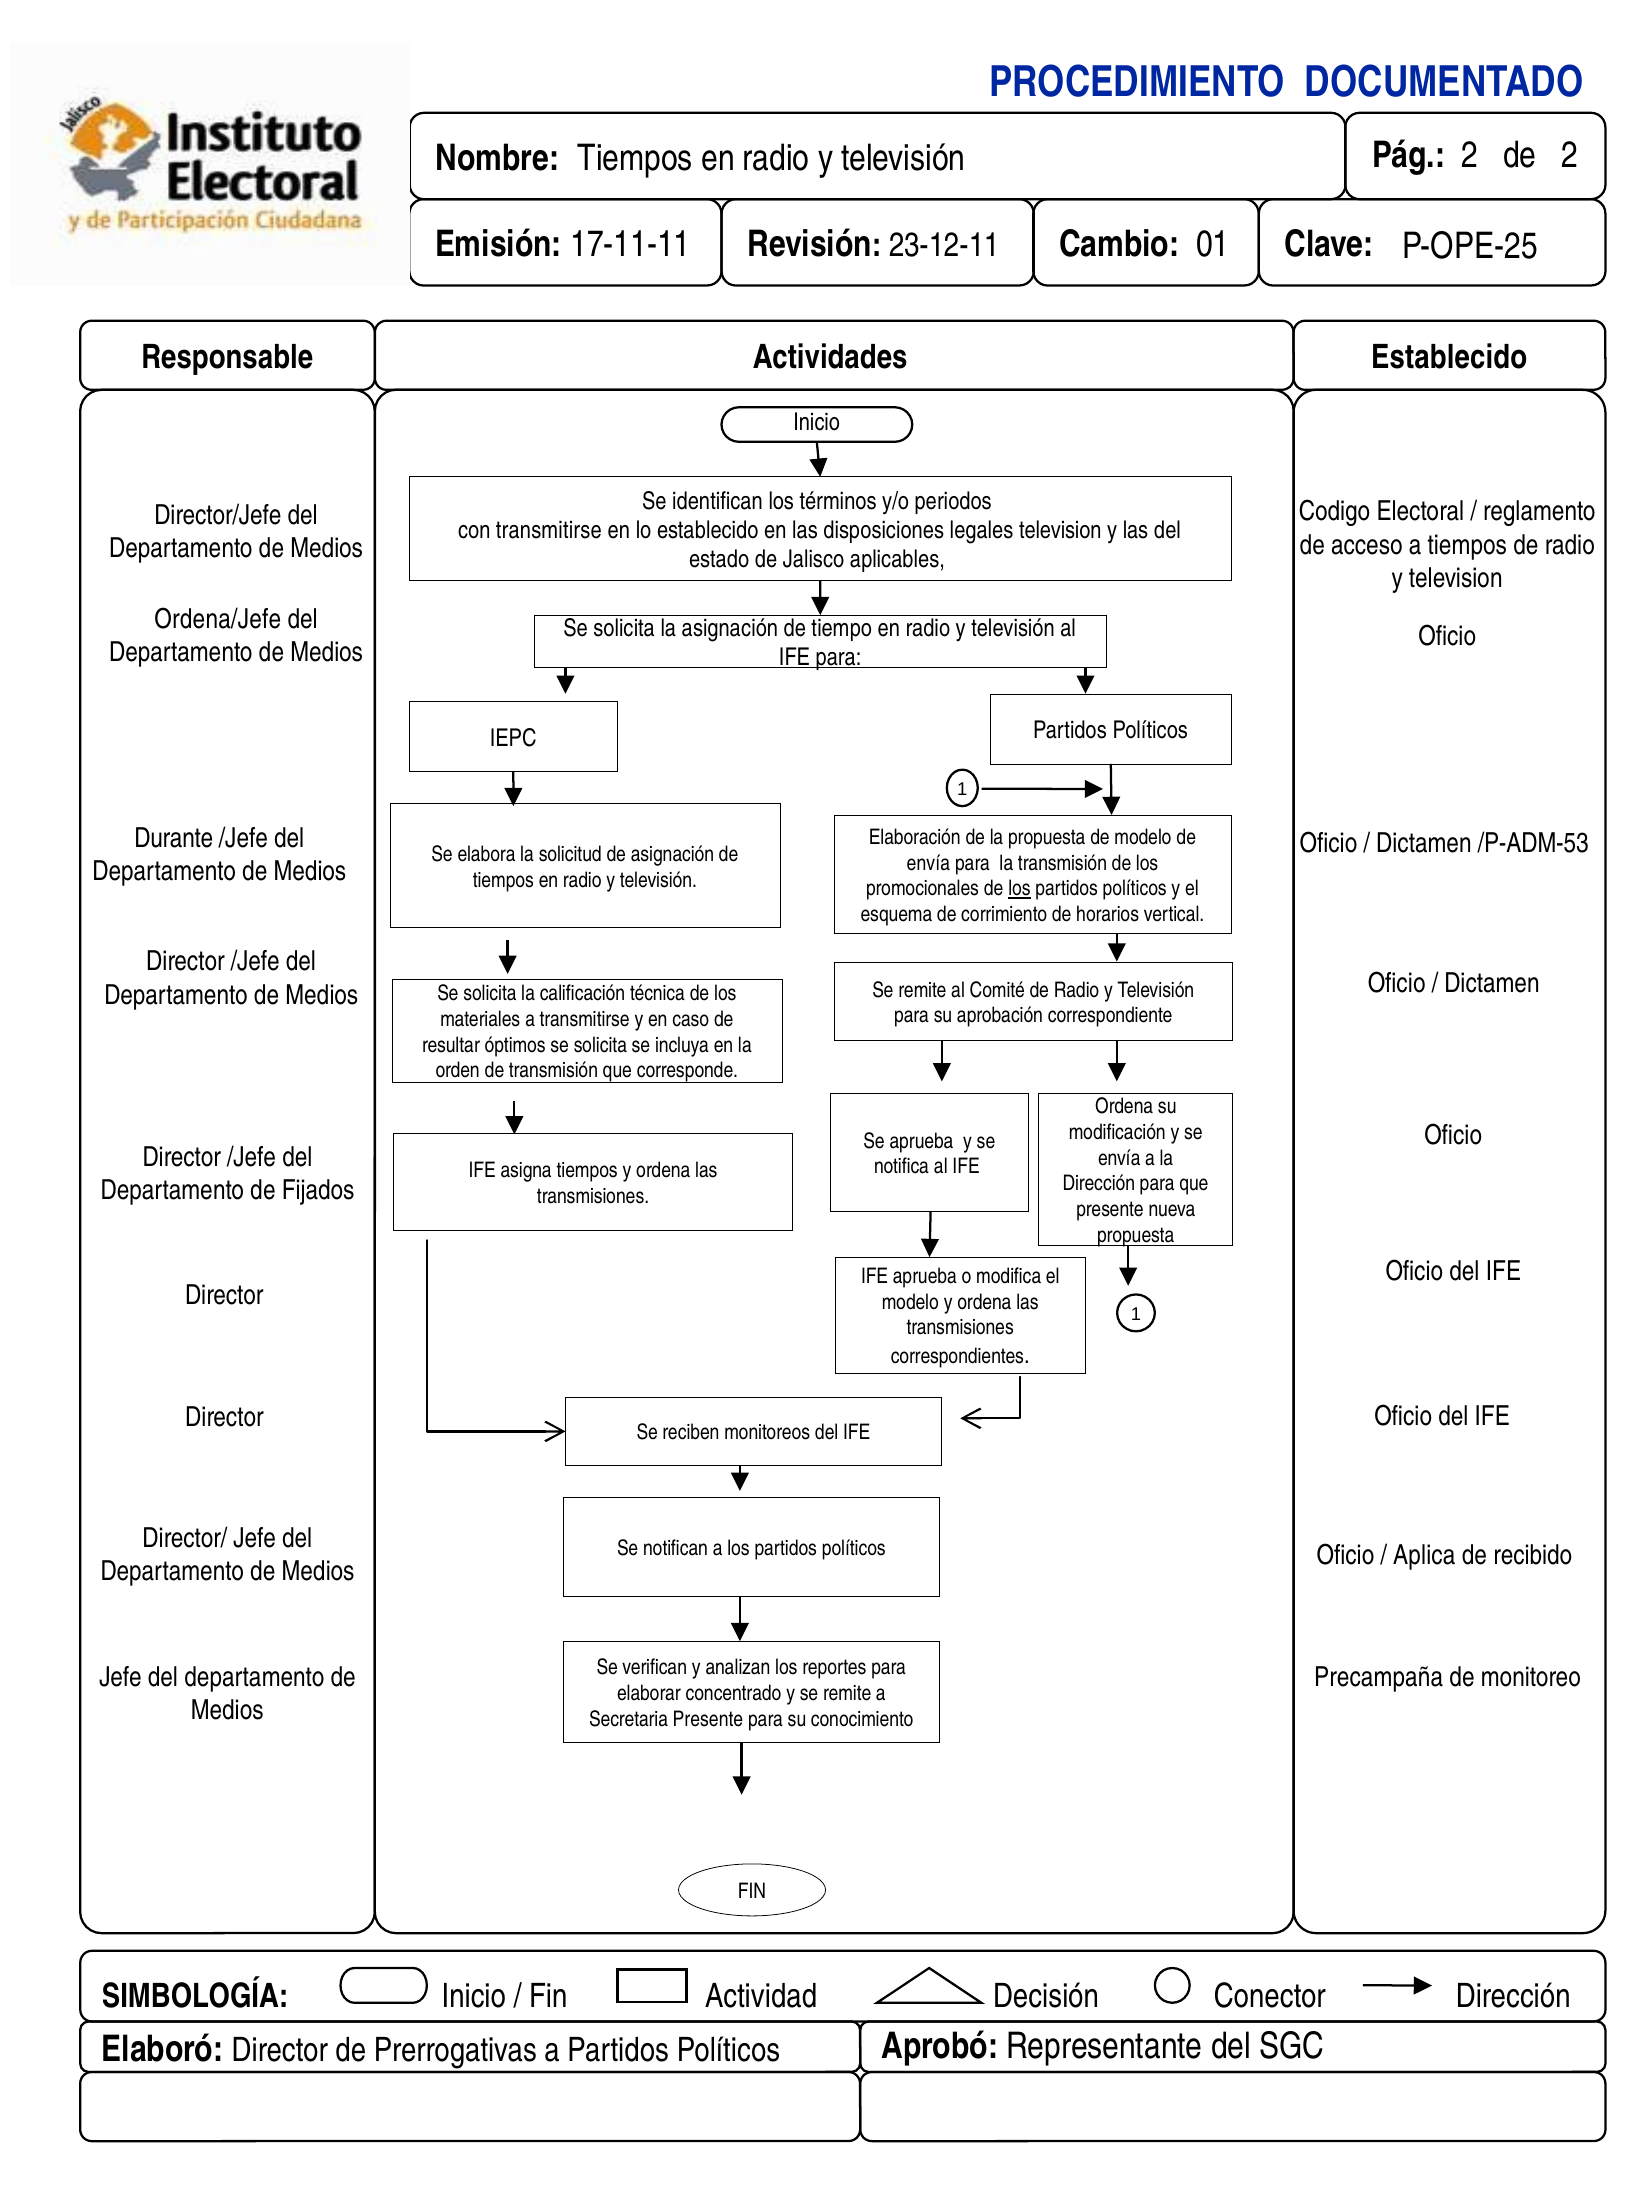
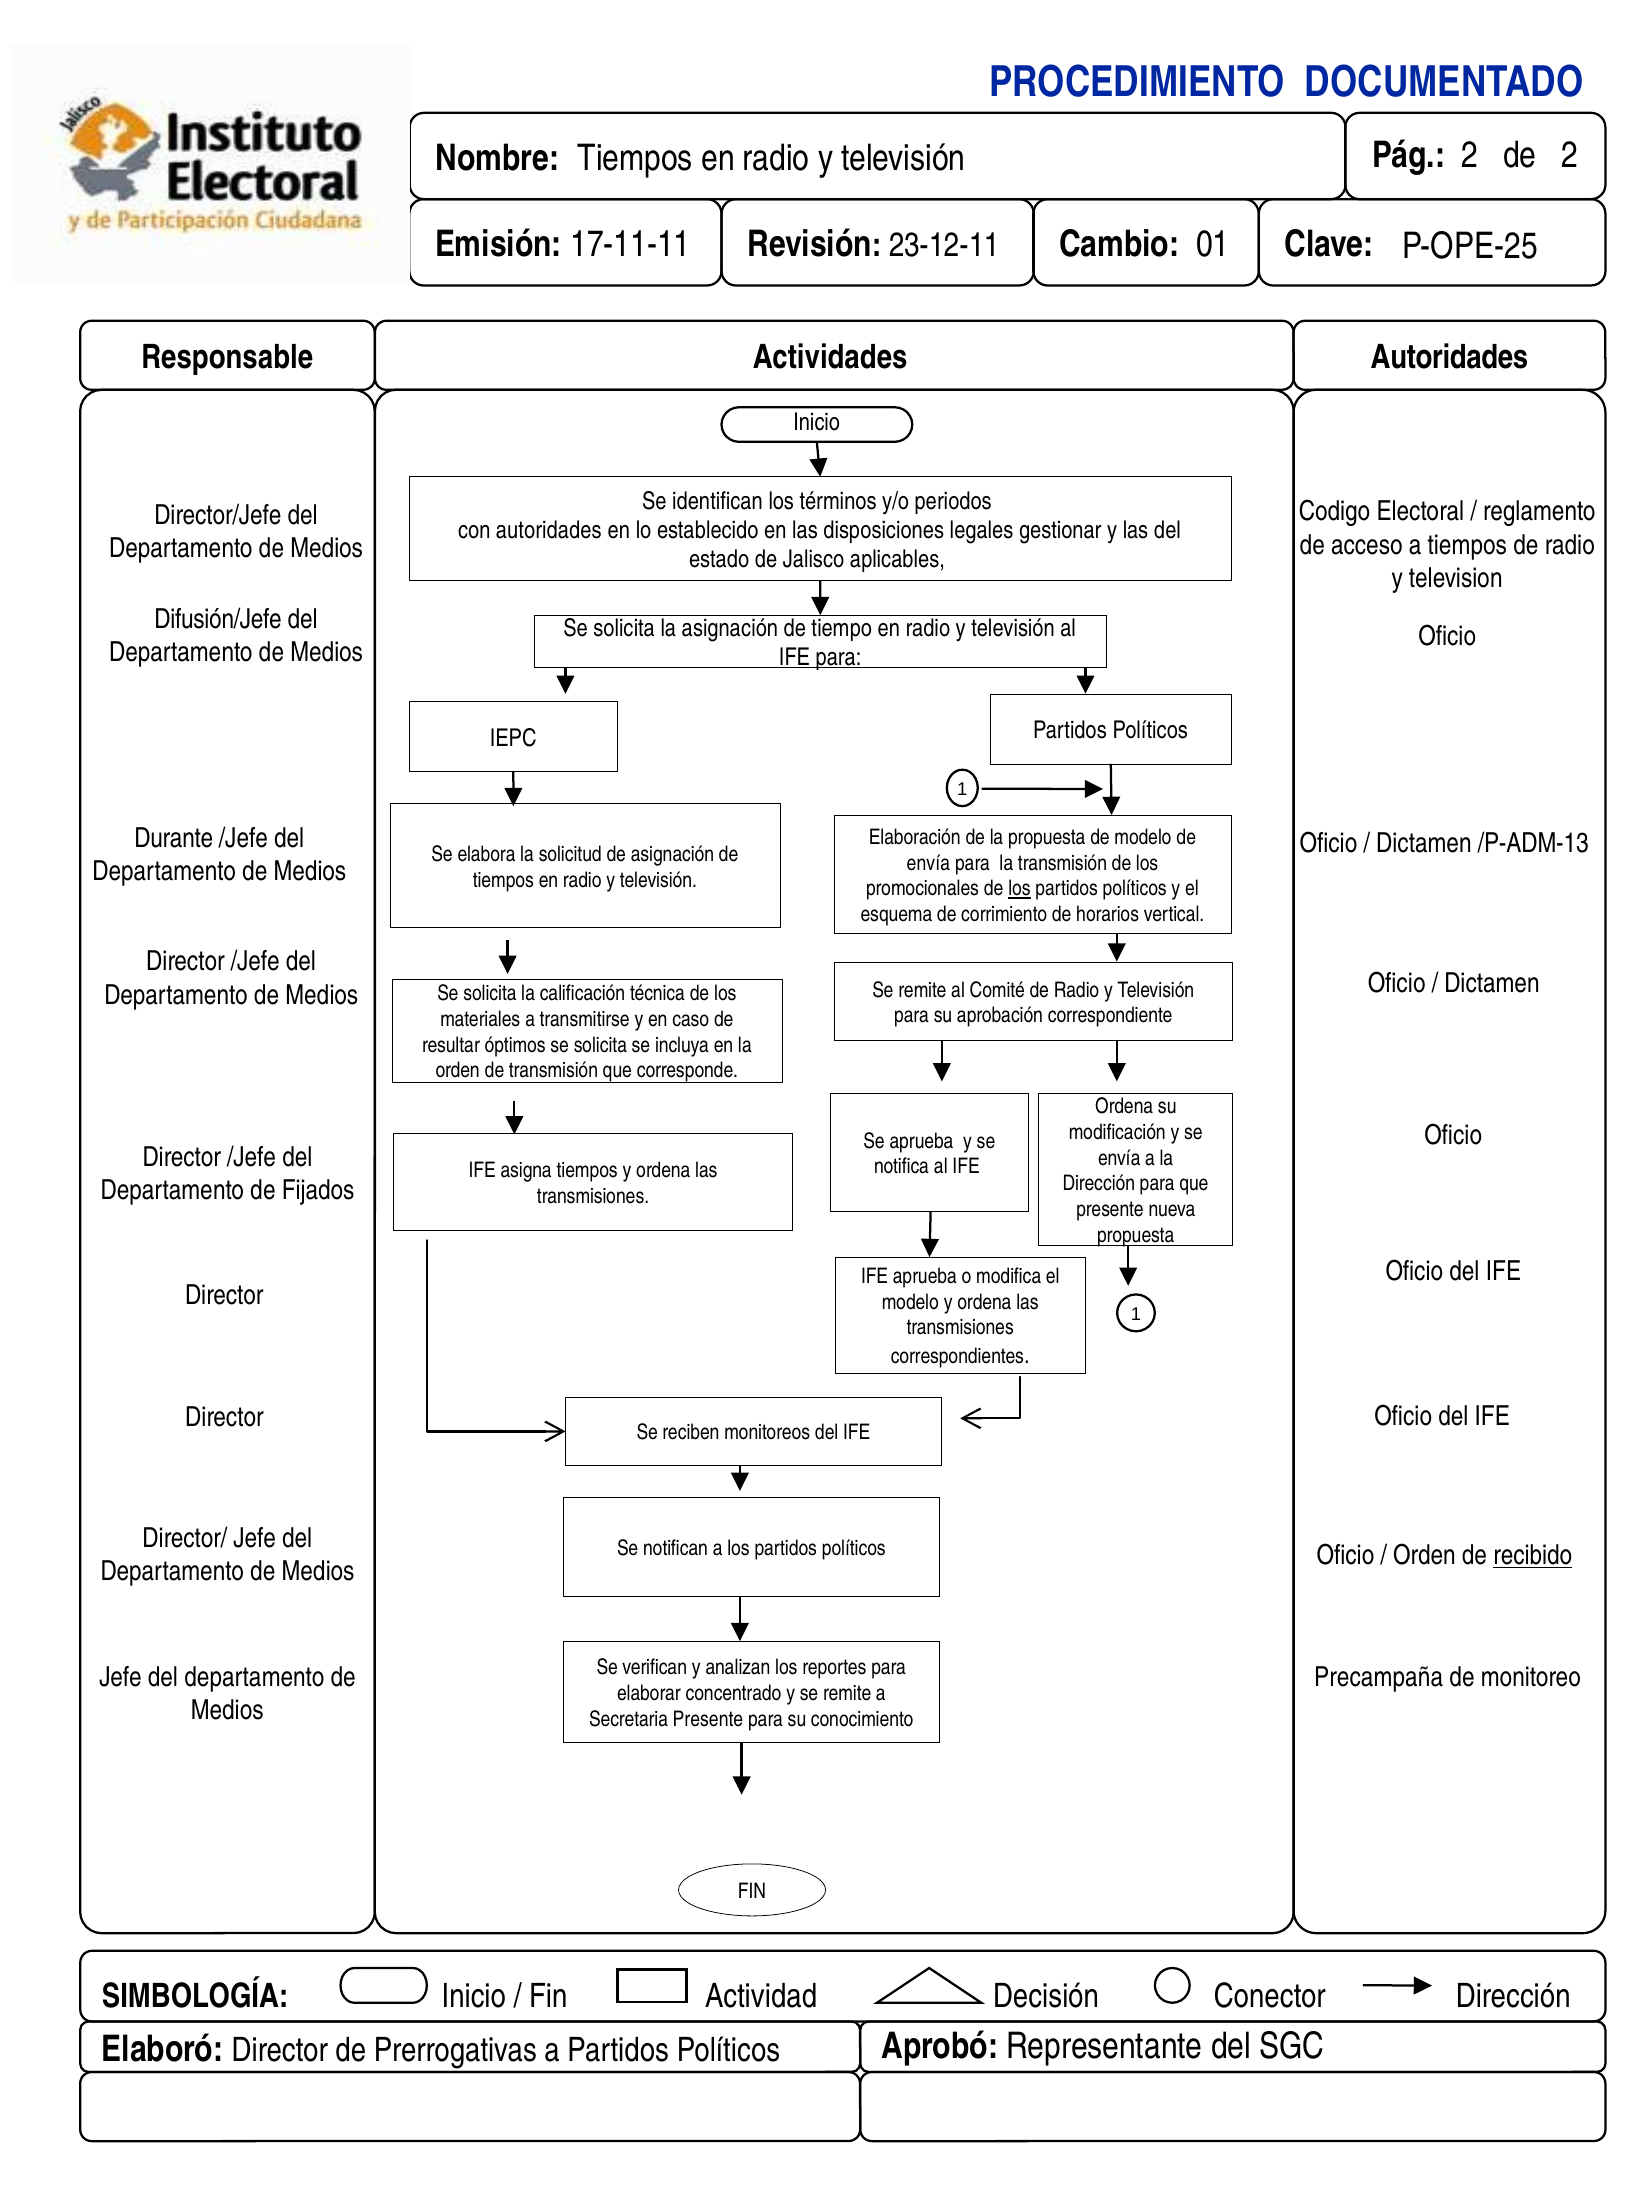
Actividades Establecido: Establecido -> Autoridades (1449, 357)
con transmitirse: transmitirse -> autoridades (549, 530)
legales television: television -> gestionar (1060, 530)
Ordena/Jefe: Ordena/Jefe -> Difusión/Jefe (218, 619)
/P-ADM-53: /P-ADM-53 -> /P-ADM-13 (1533, 843)
Aplica: Aplica -> Orden (1424, 1555)
recibido underline: none -> present (1533, 1555)
